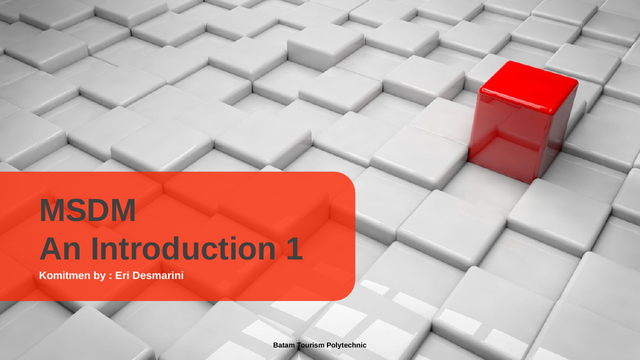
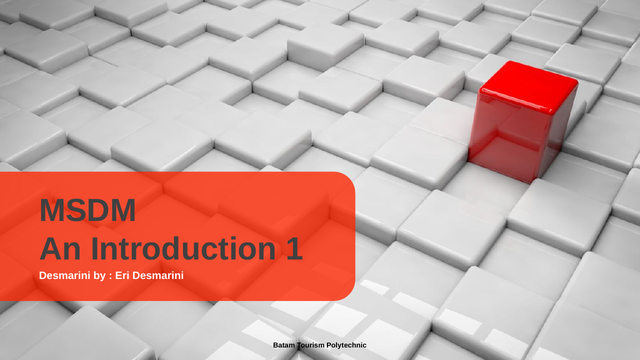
Komitmen: Komitmen -> Desmarini (65, 276)
